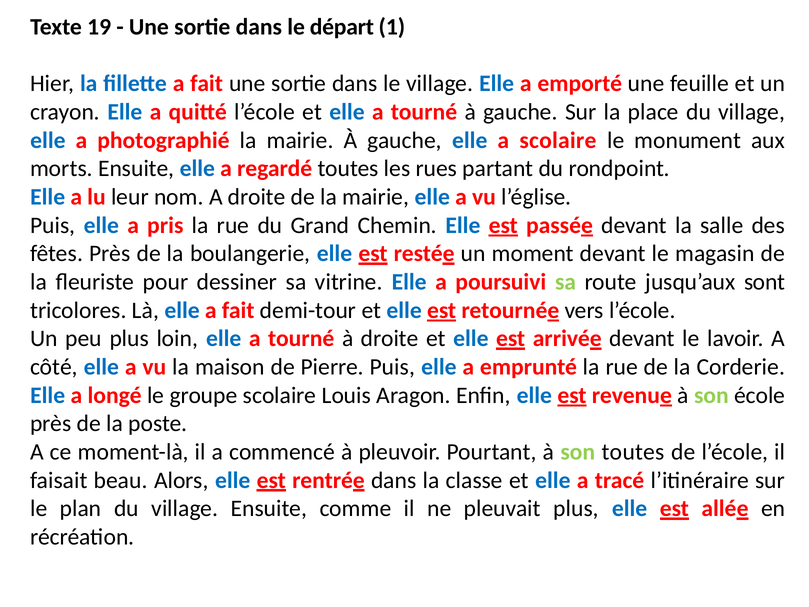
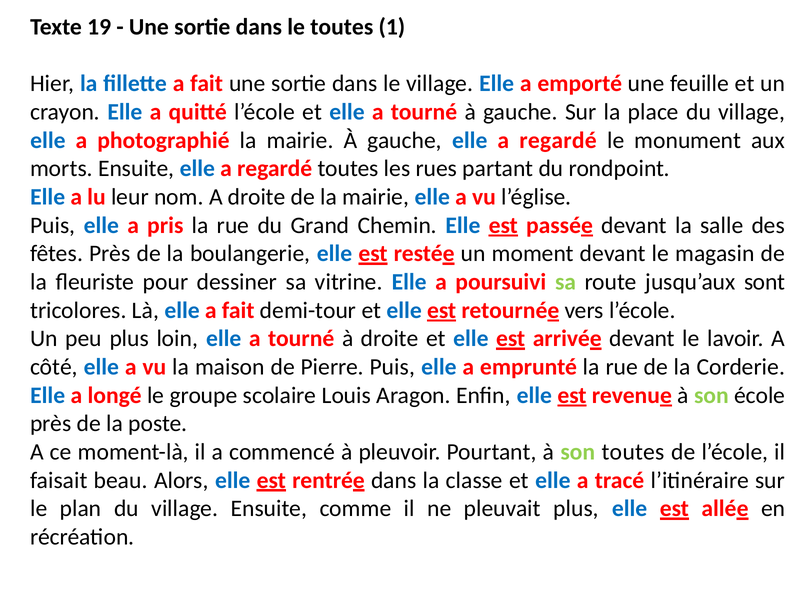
le départ: départ -> toutes (342, 27)
gauche elle a scolaire: scolaire -> regardé (558, 140)
